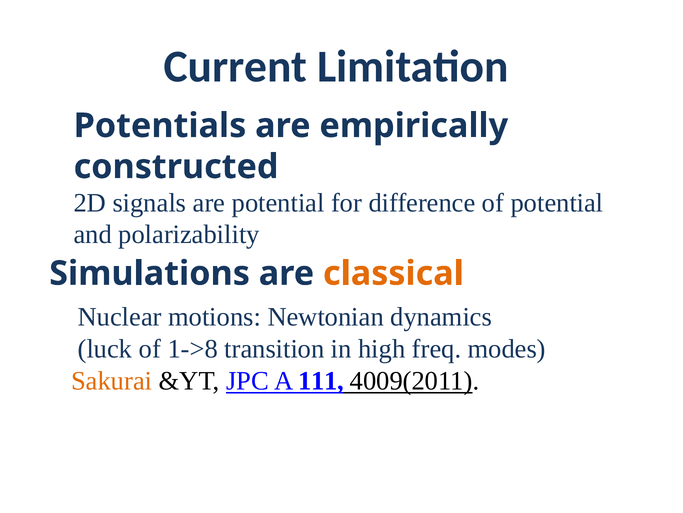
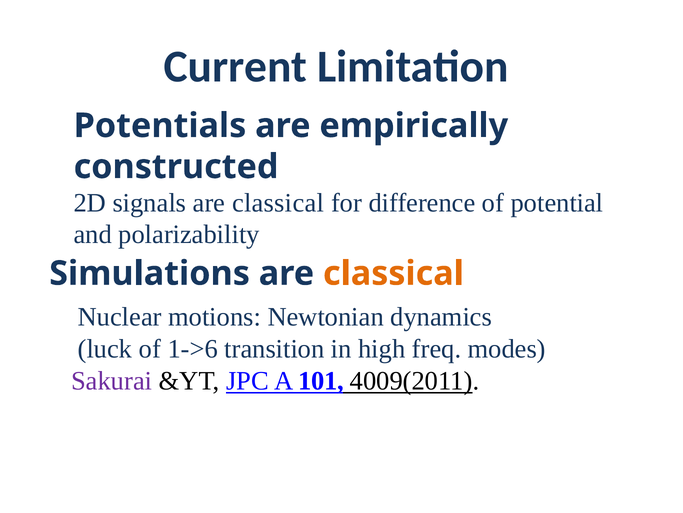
signals are potential: potential -> classical (278, 202)
1->8: 1->8 -> 1->6 (193, 349)
Sakurai colour: orange -> purple (112, 380)
111: 111 -> 101 (321, 380)
